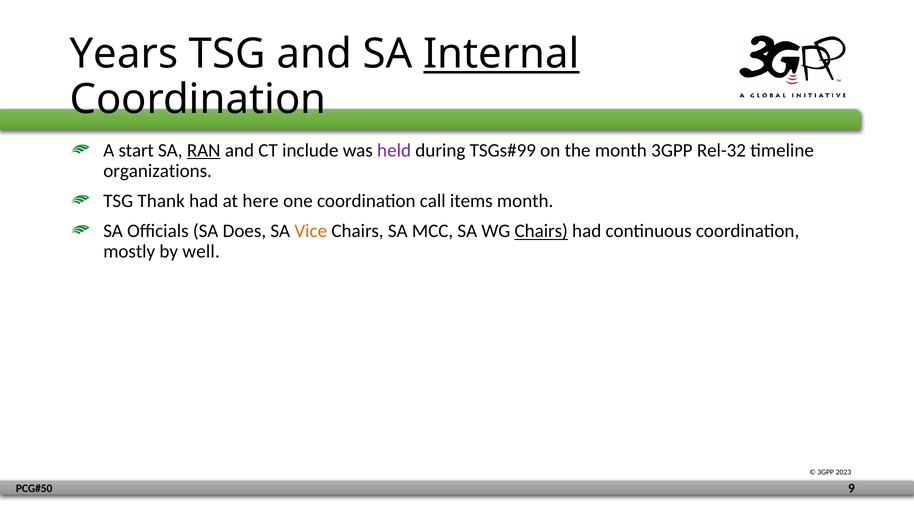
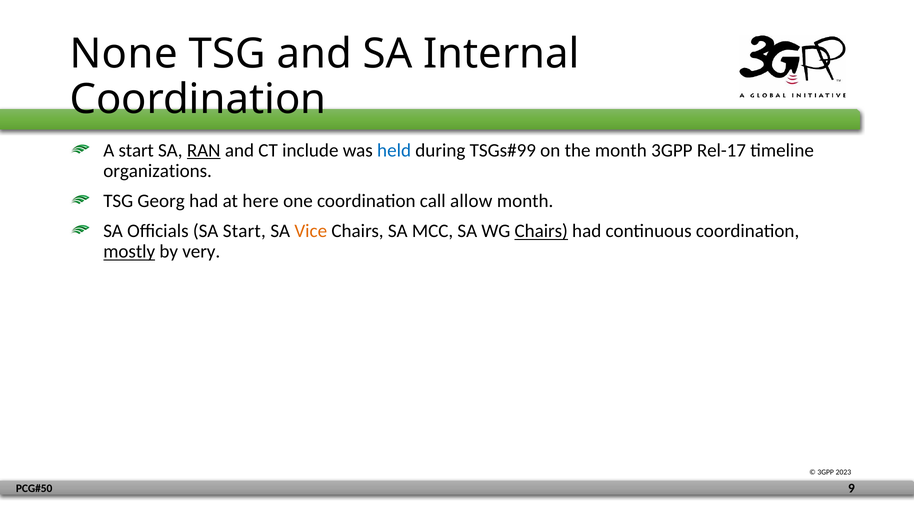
Years: Years -> None (124, 54)
Internal underline: present -> none (501, 54)
held colour: purple -> blue (394, 150)
Rel-32: Rel-32 -> Rel-17 (721, 150)
Thank: Thank -> Georg (161, 201)
items: items -> allow (471, 201)
SA Does: Does -> Start (244, 231)
mostly underline: none -> present (129, 252)
well: well -> very (201, 252)
